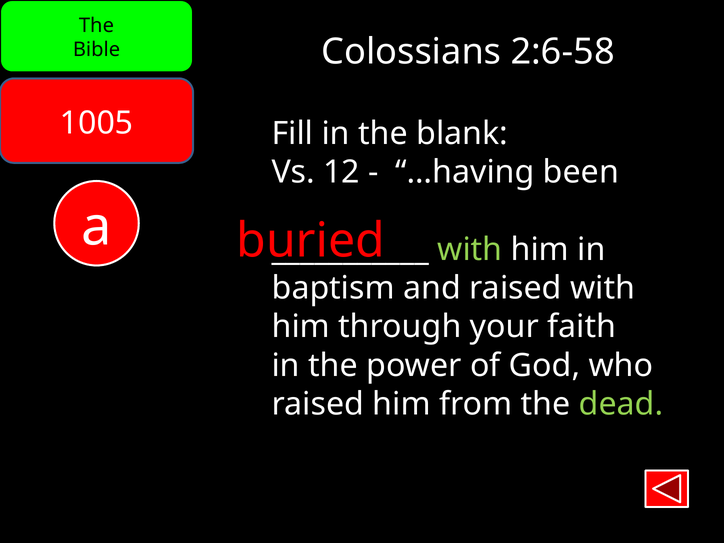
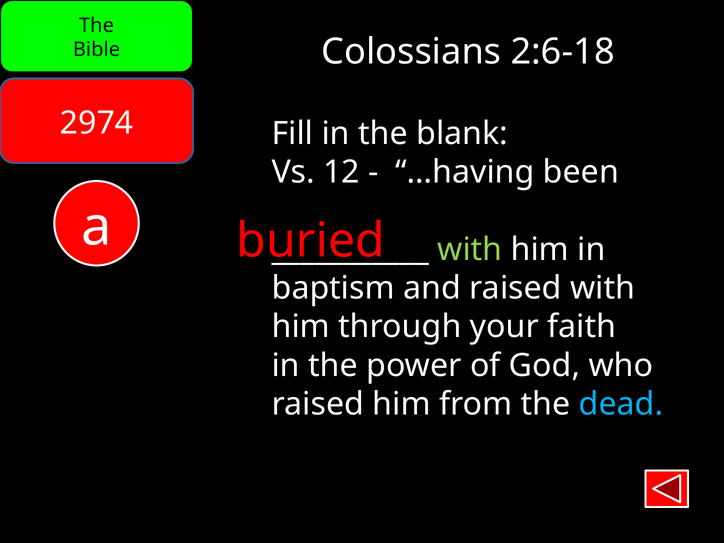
2:6-58: 2:6-58 -> 2:6-18 (563, 52)
1005: 1005 -> 2974 (97, 123)
dead colour: light green -> light blue (621, 404)
